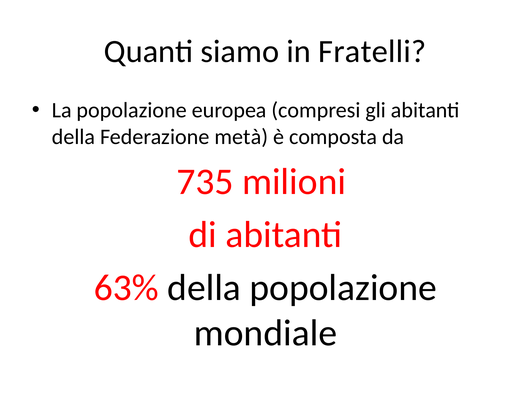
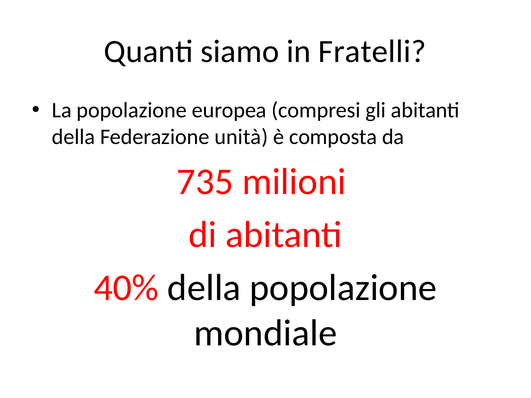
metà: metà -> unità (241, 137)
63%: 63% -> 40% (126, 288)
